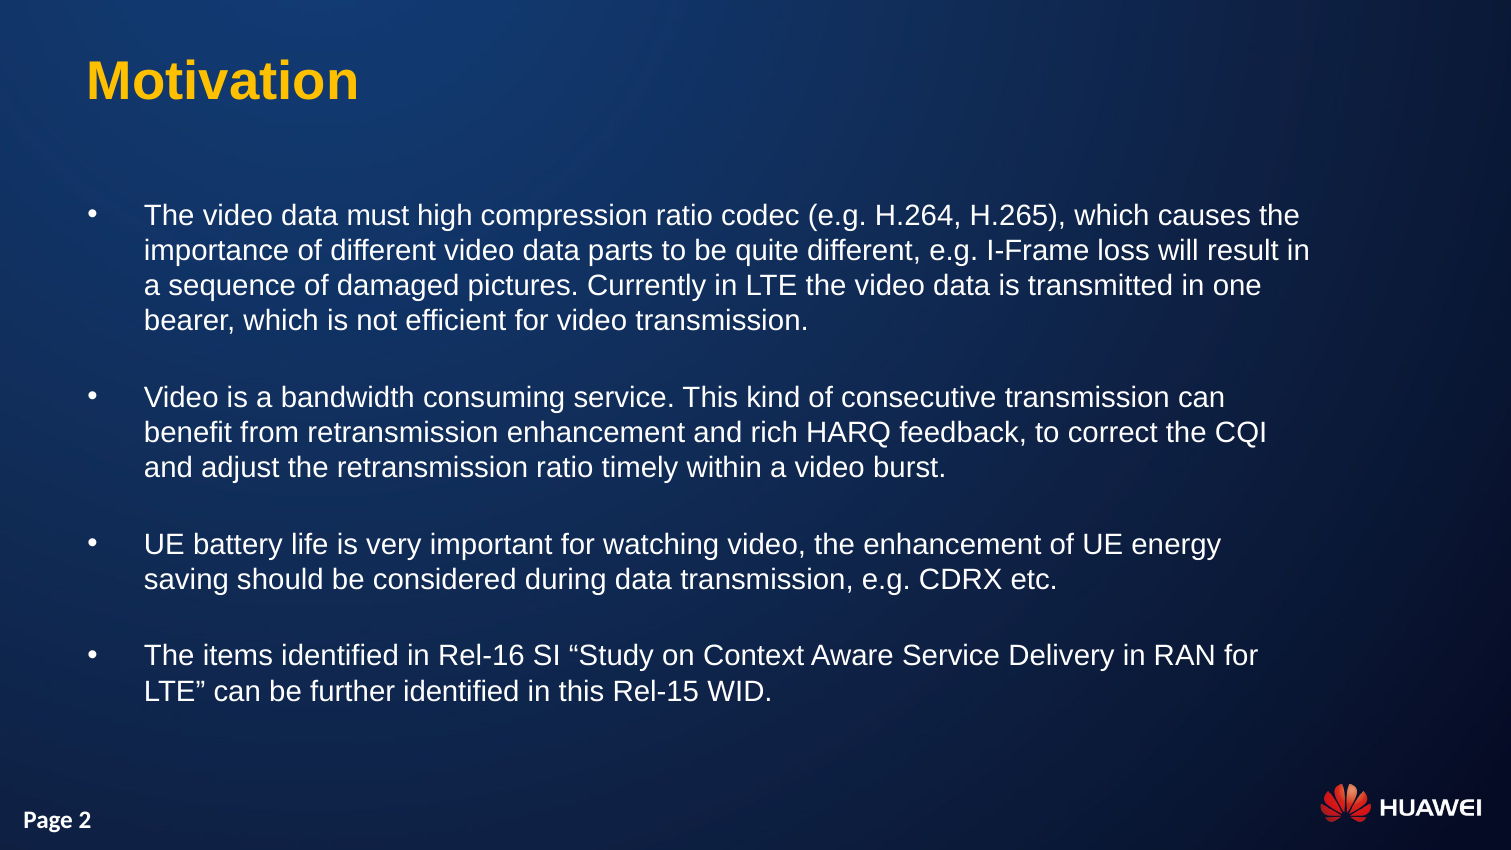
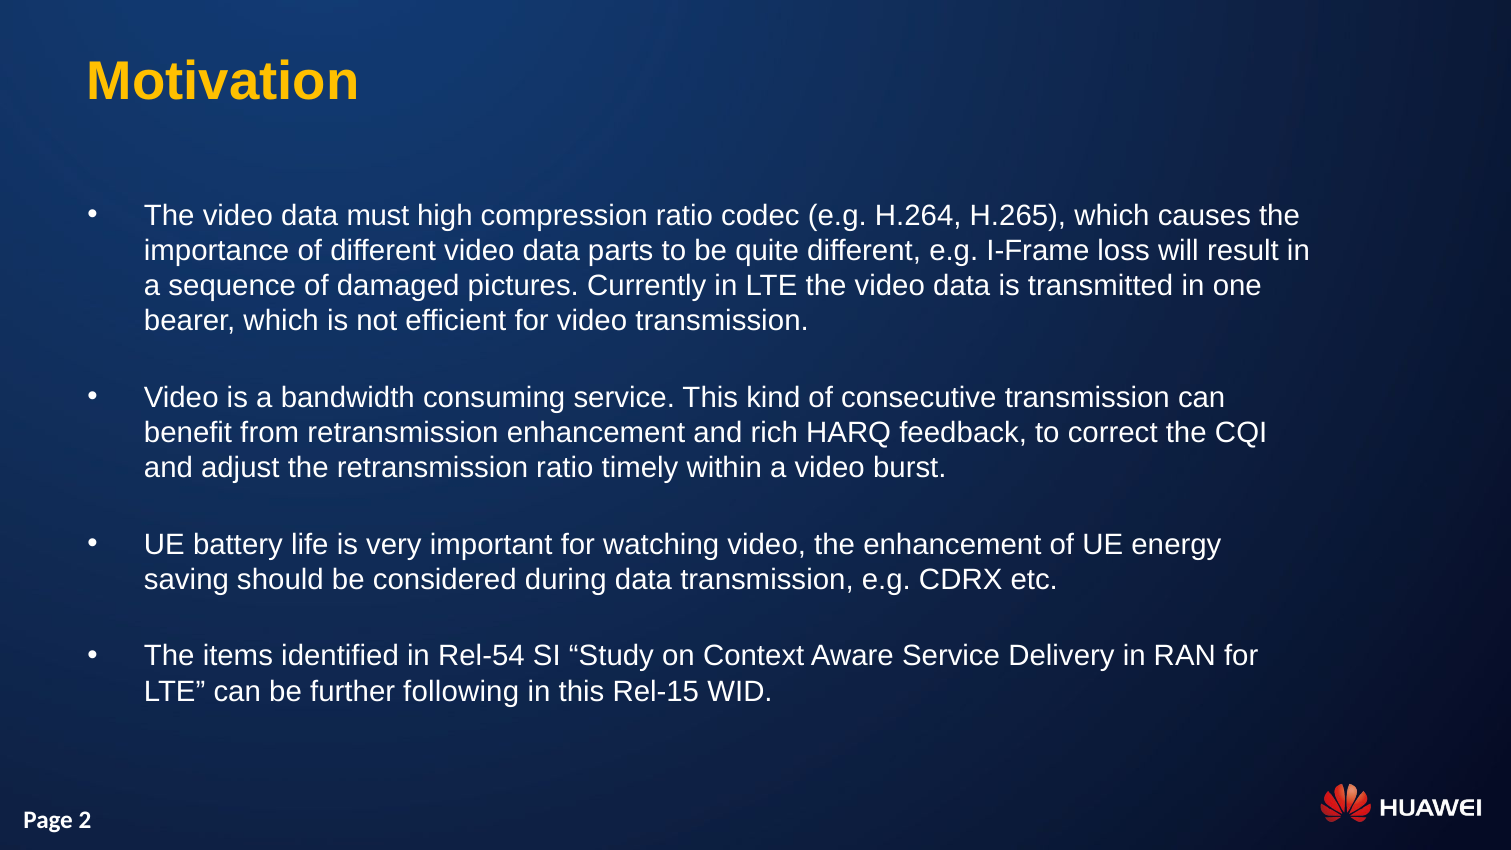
Rel-16: Rel-16 -> Rel-54 (481, 656)
further identified: identified -> following (461, 691)
